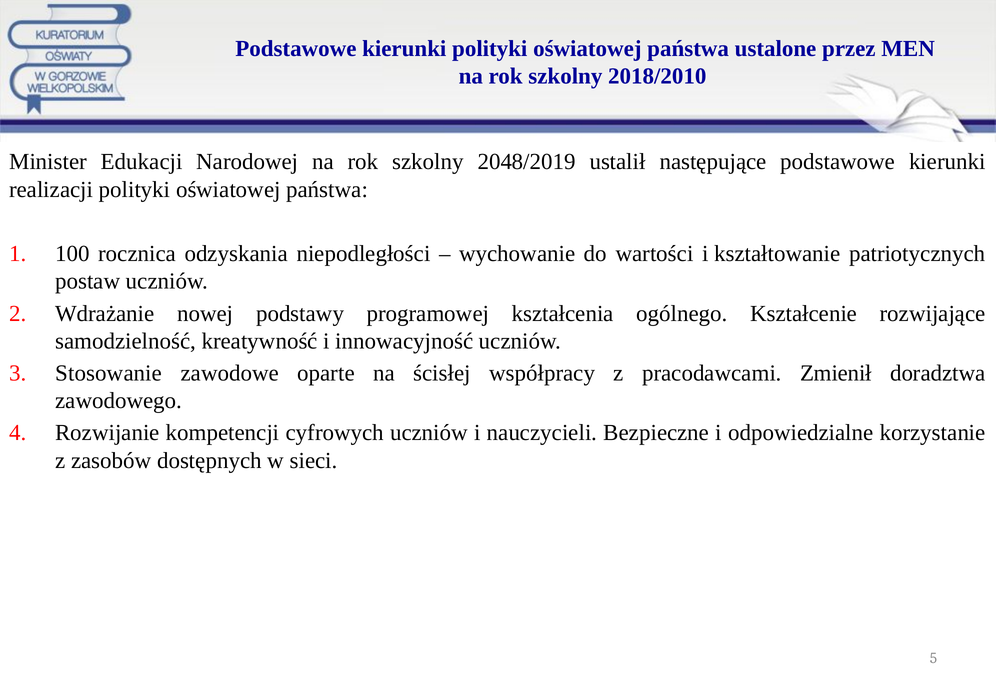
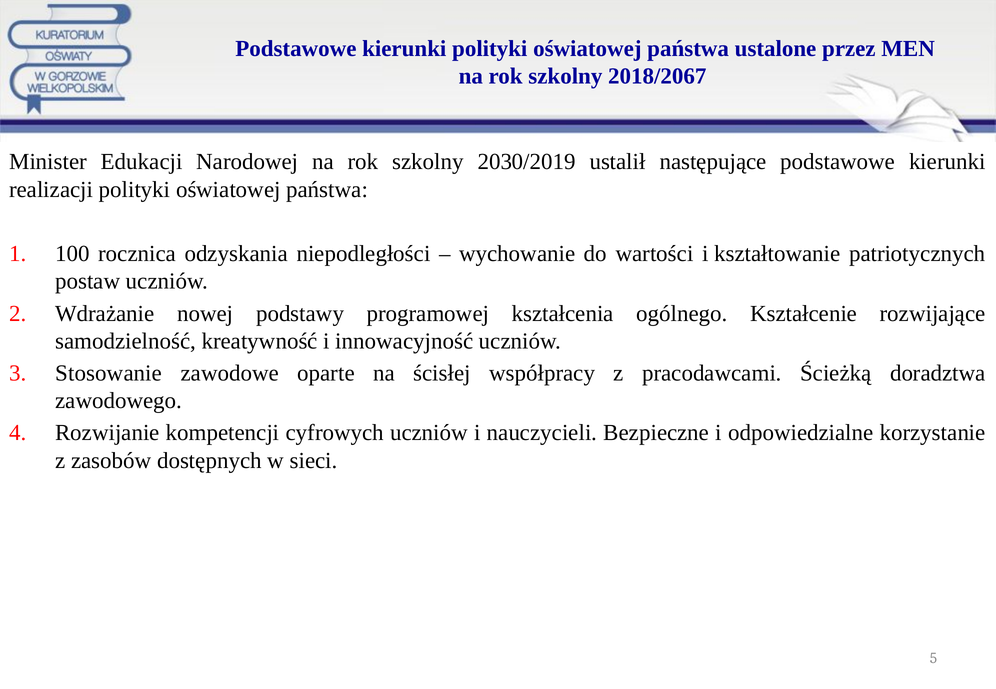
2018/2010: 2018/2010 -> 2018/2067 (657, 76)
2048/2019: 2048/2019 -> 2030/2019 (527, 162)
Zmienił: Zmienił -> Ścieżką (836, 373)
